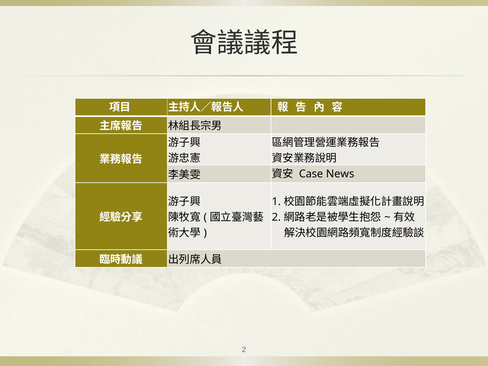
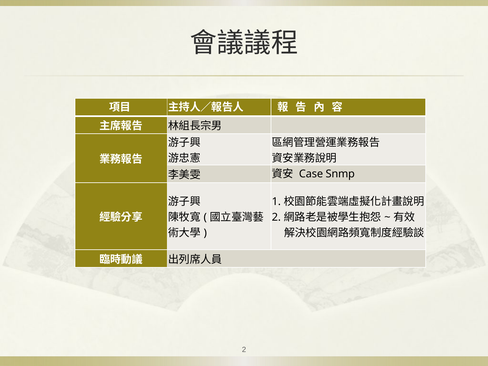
News: News -> Snmp (340, 174)
